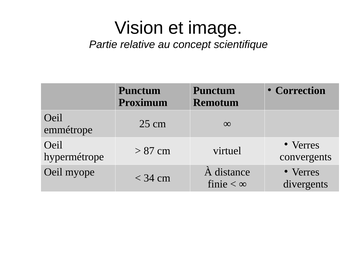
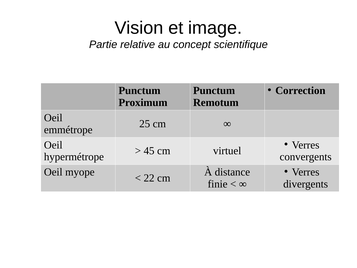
87: 87 -> 45 (149, 151)
34: 34 -> 22 (149, 178)
